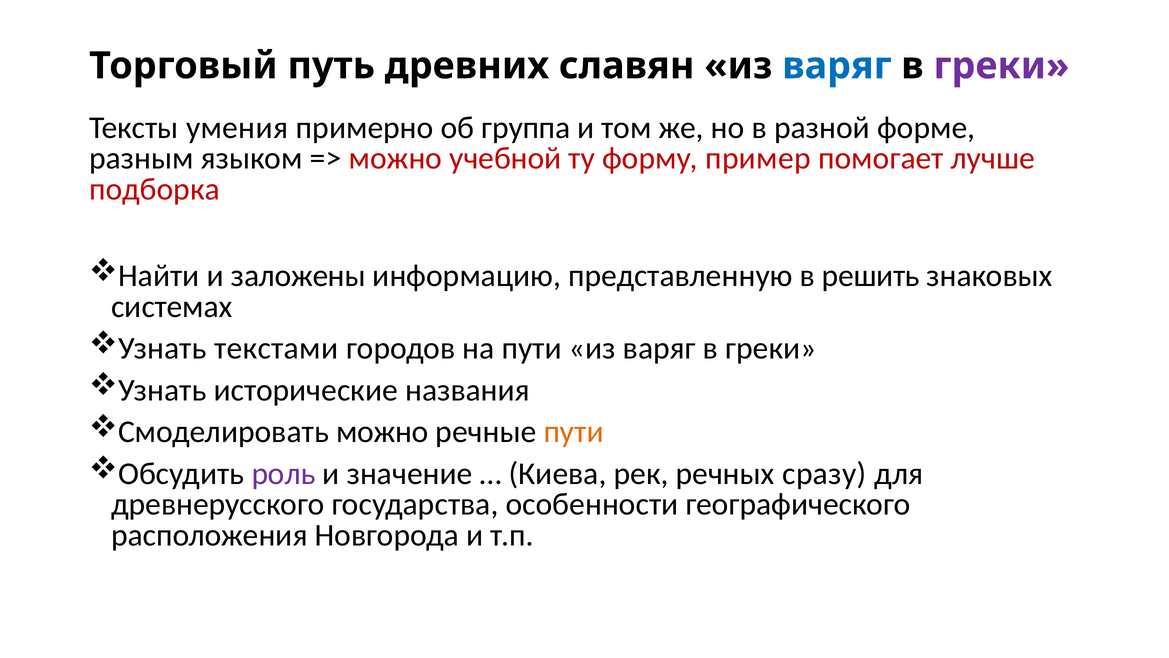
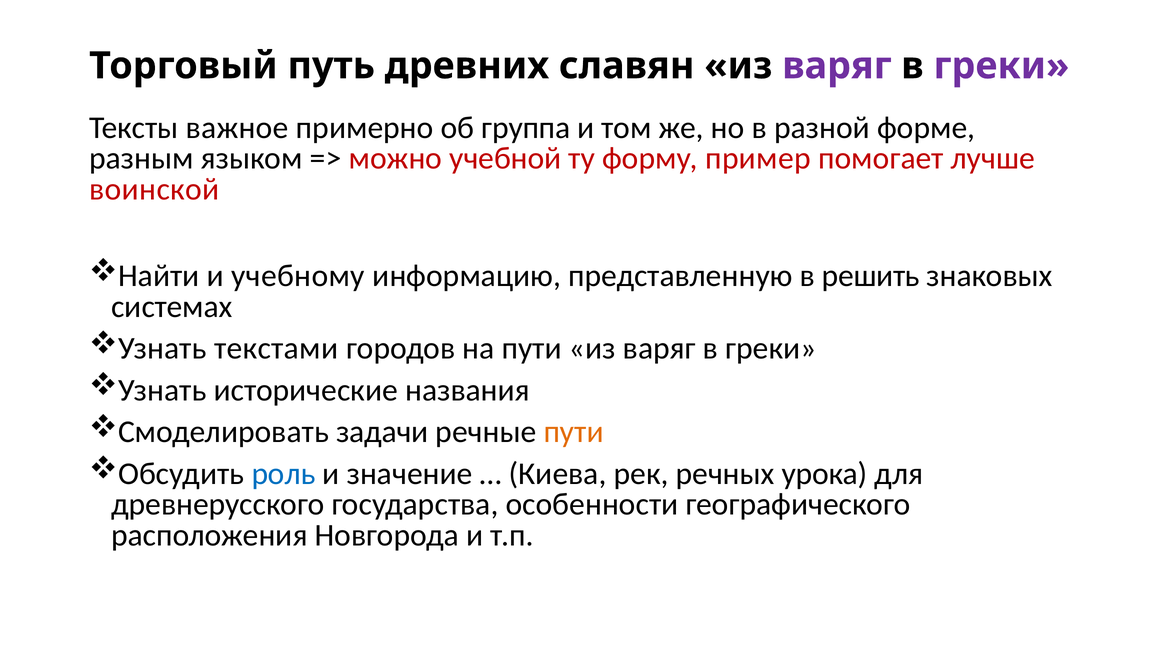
варяг colour: blue -> purple (837, 66)
умения: умения -> важное (237, 128)
подборка: подборка -> воинской (154, 189)
заложены: заложены -> учебному (298, 276)
Смоделировать можно: можно -> задачи (382, 432)
роль colour: purple -> blue (283, 473)
сразу: сразу -> урока (825, 473)
